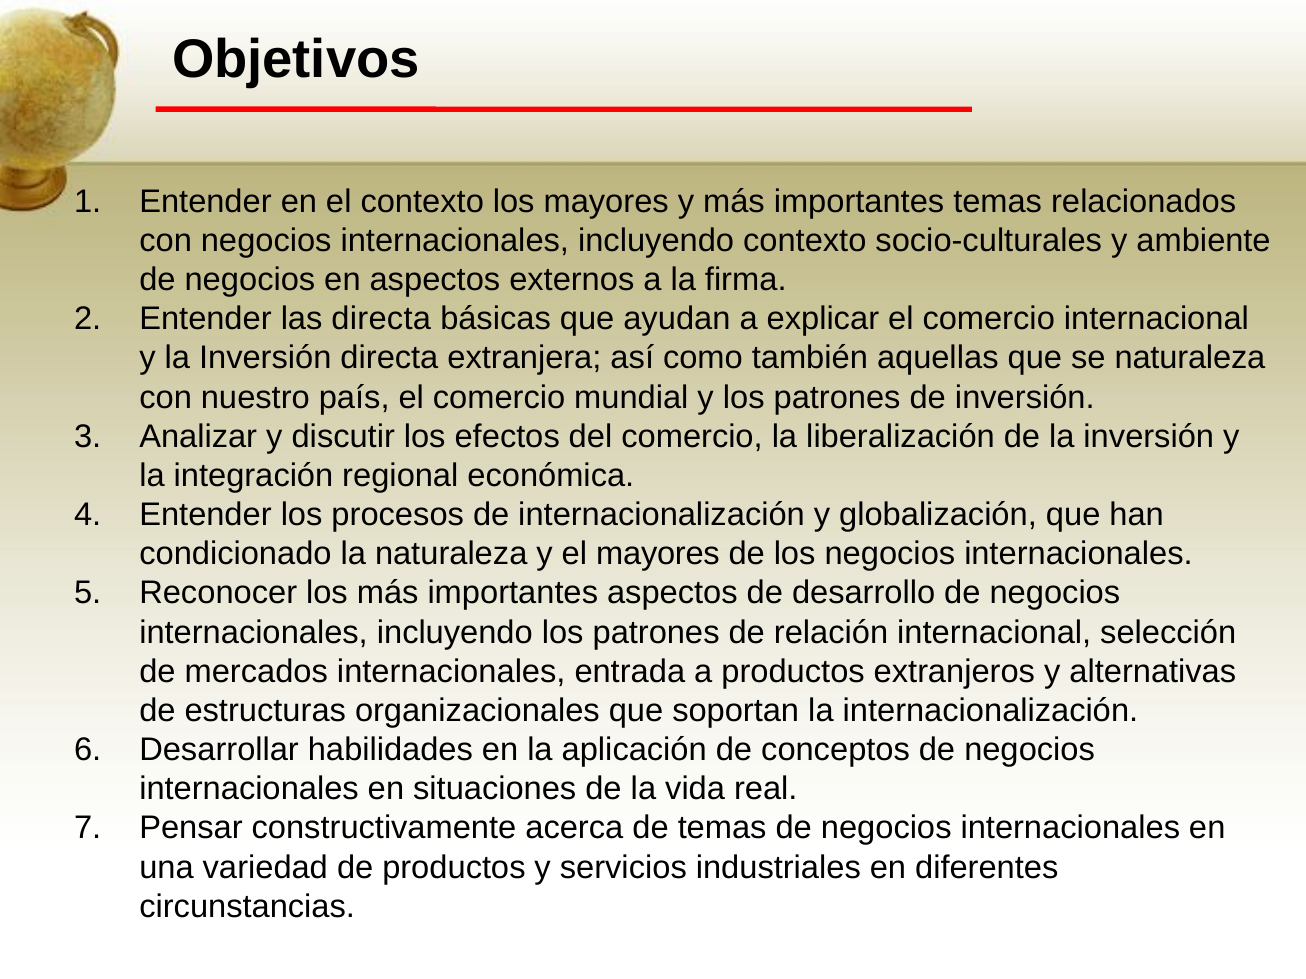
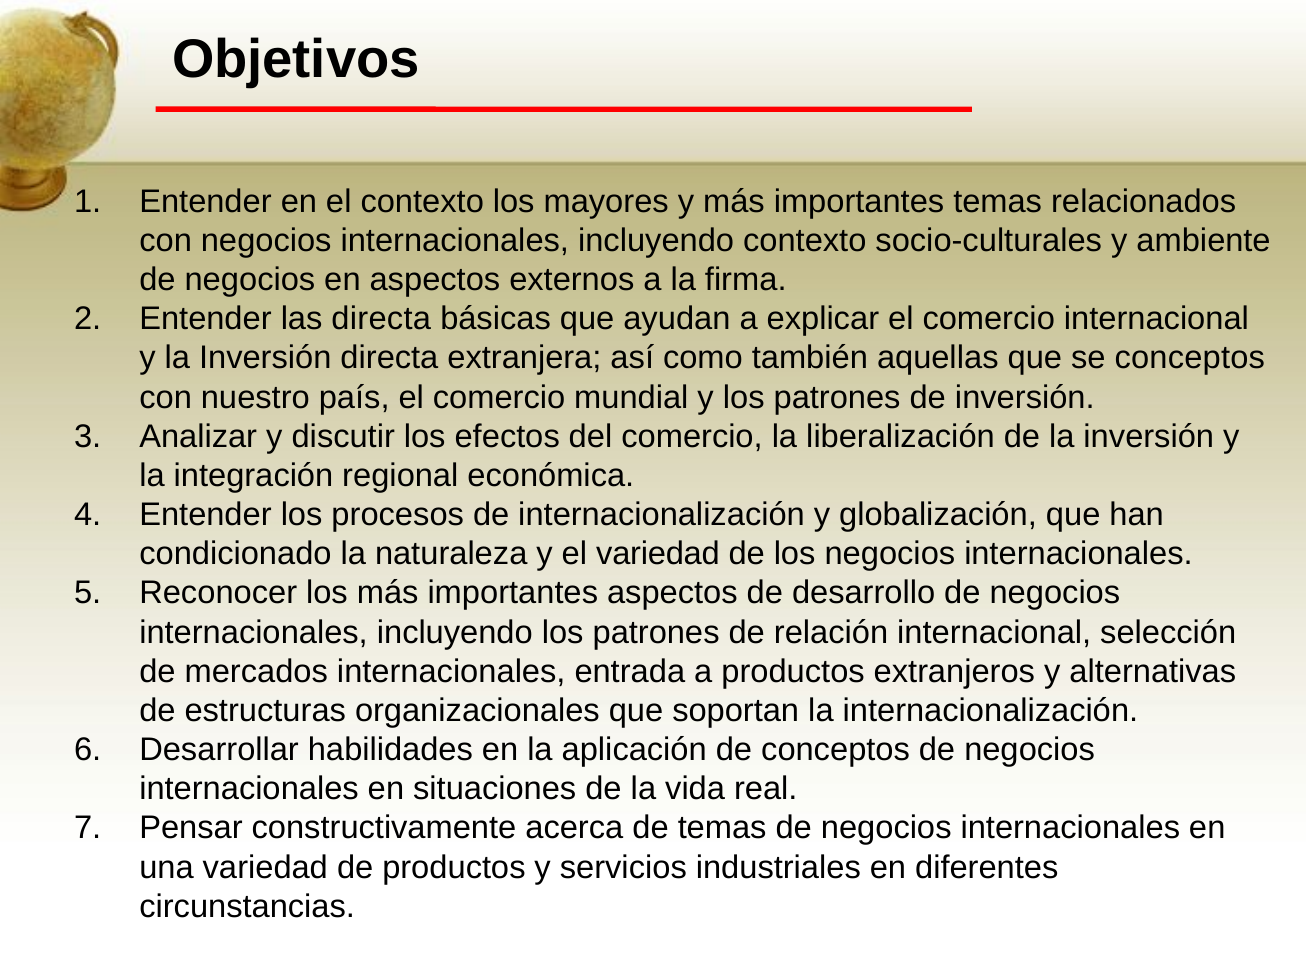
se naturaleza: naturaleza -> conceptos (1190, 358)
el mayores: mayores -> variedad (658, 554)
